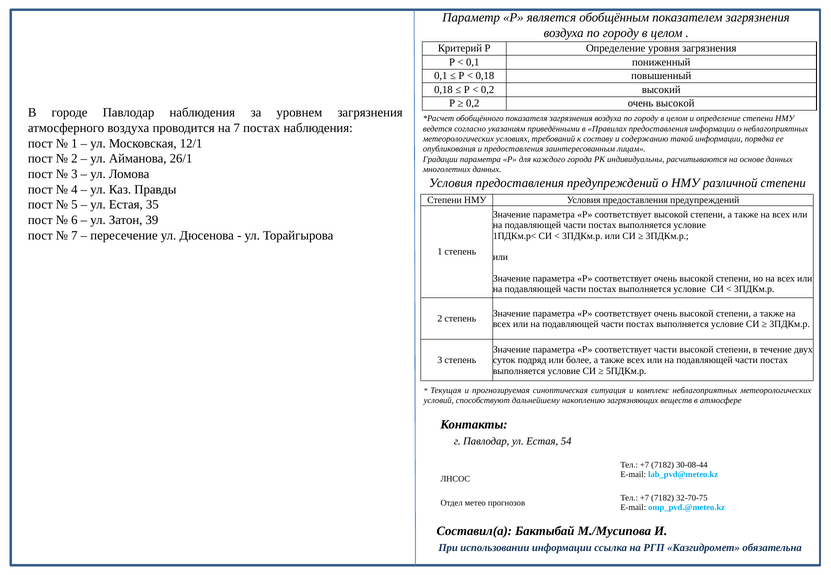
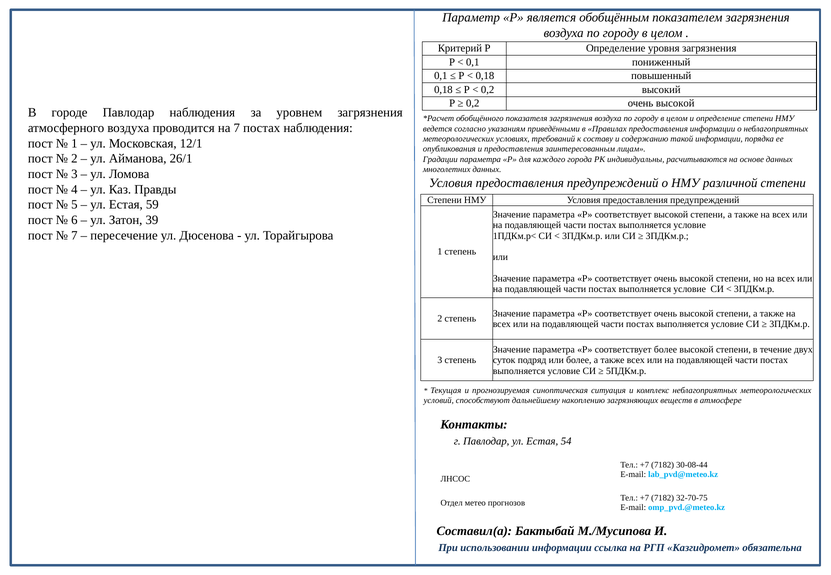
35: 35 -> 59 (152, 205)
соответствует части: части -> более (666, 350)
